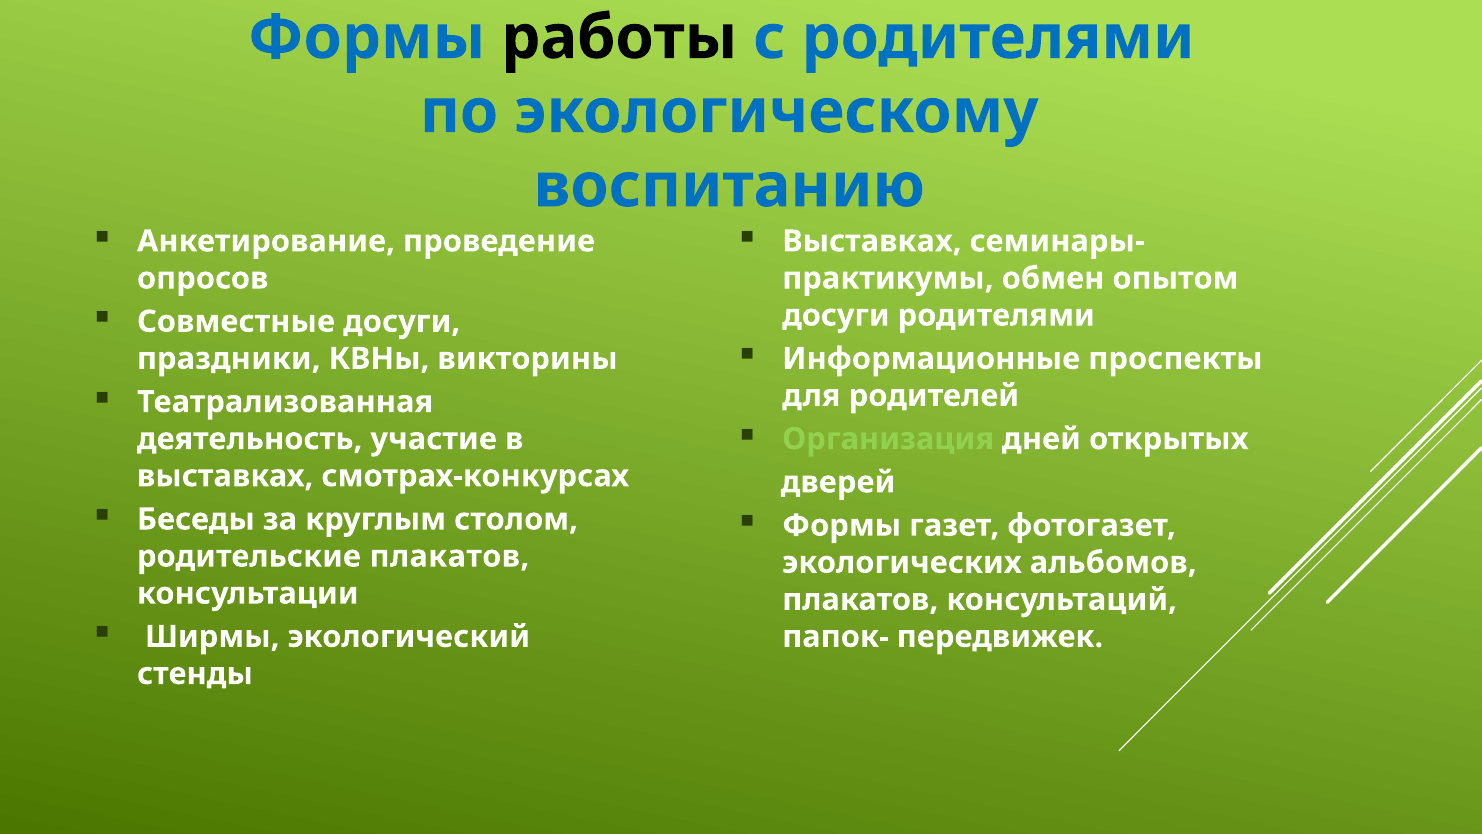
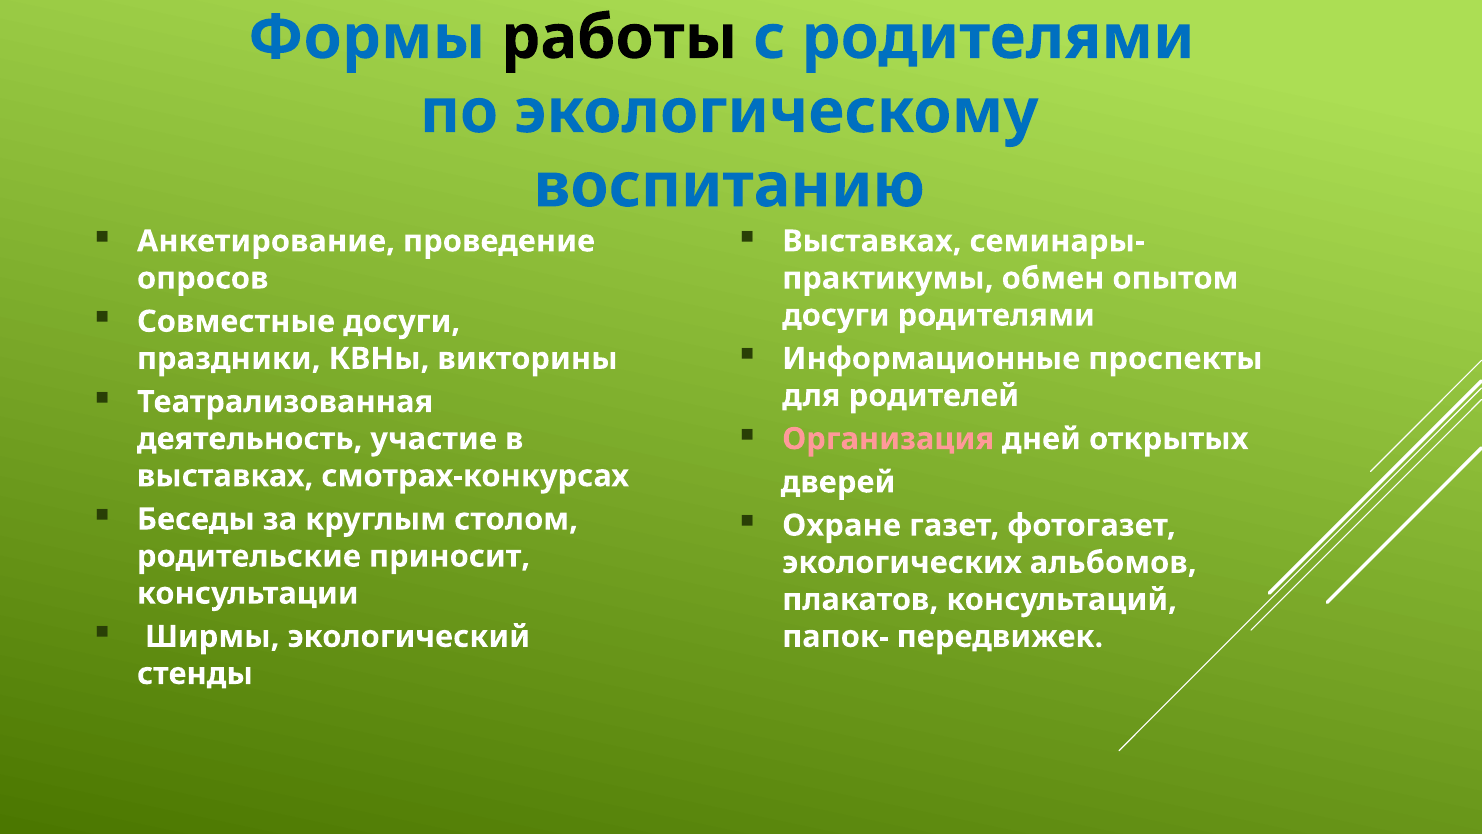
Организация colour: light green -> pink (888, 439)
Формы: Формы -> Охране (842, 525)
родительские плакатов: плакатов -> приносит (450, 556)
